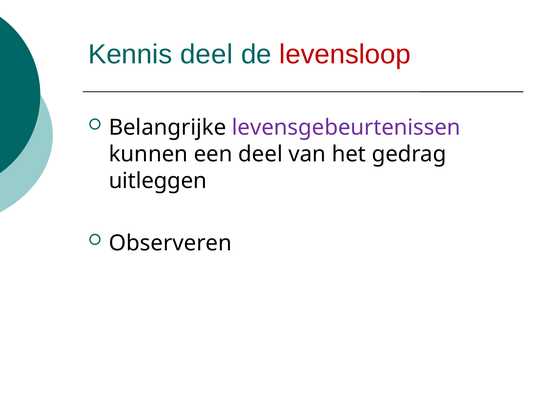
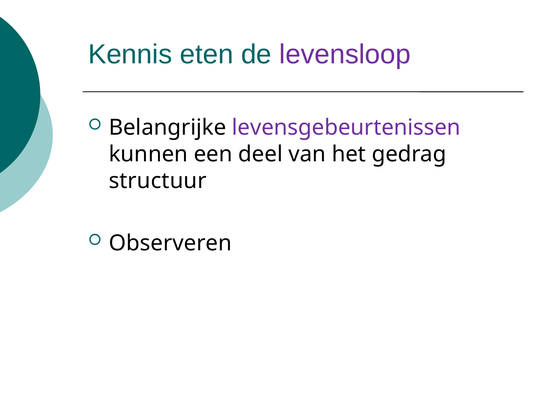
Kennis deel: deel -> eten (207, 55)
levensloop colour: red -> purple (345, 55)
uitleggen: uitleggen -> structuur (158, 181)
